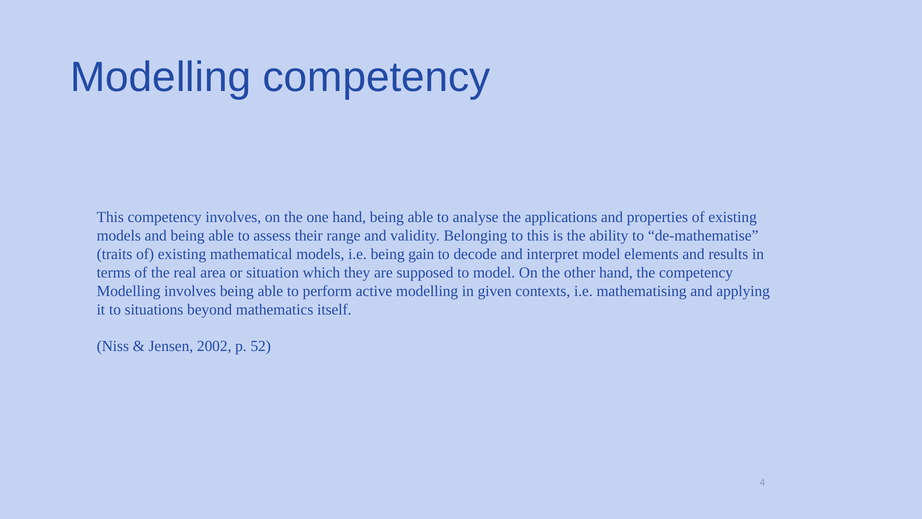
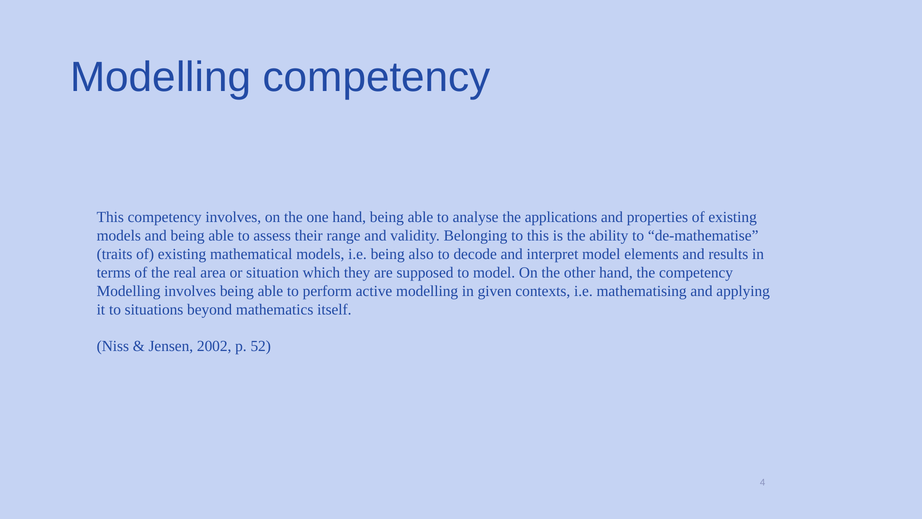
gain: gain -> also (421, 254)
